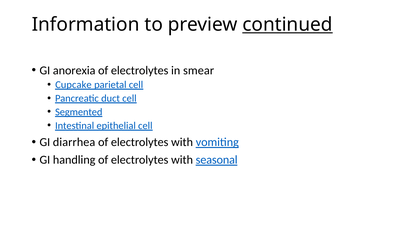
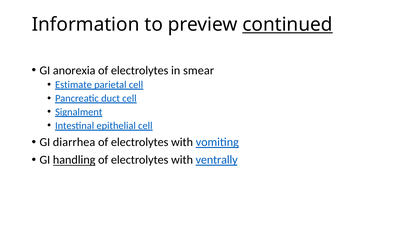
Cupcake: Cupcake -> Estimate (74, 85)
Segmented: Segmented -> Signalment (79, 112)
handling underline: none -> present (74, 160)
seasonal: seasonal -> ventrally (217, 160)
